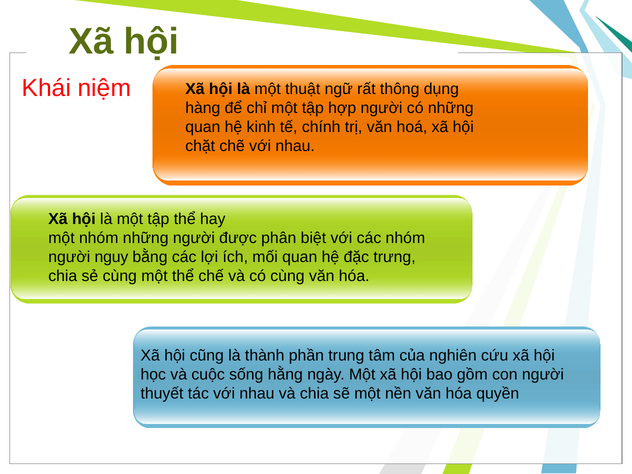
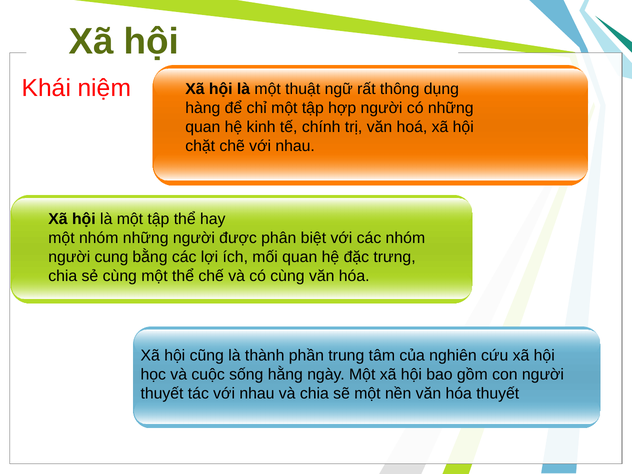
nguy: nguy -> cung (111, 257)
hóa quyền: quyền -> thuyết (498, 393)
